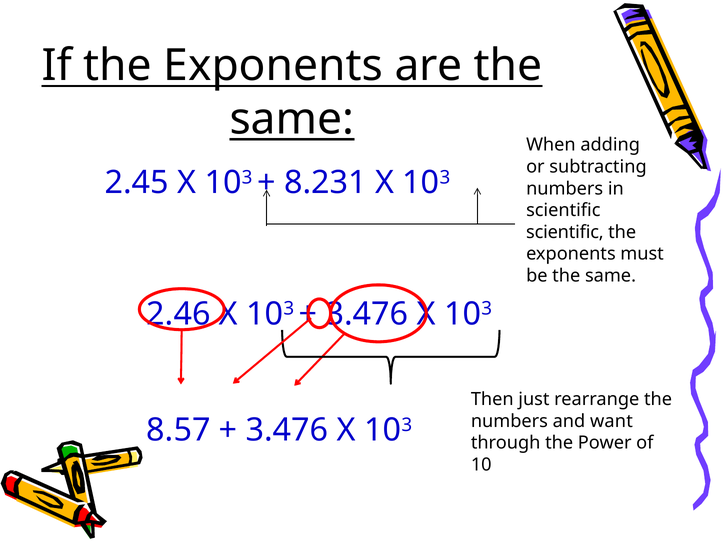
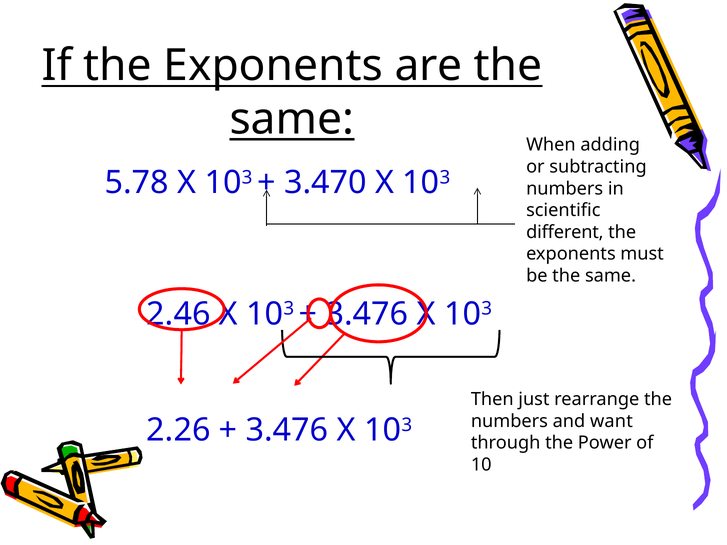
2.45: 2.45 -> 5.78 (137, 183)
8.231: 8.231 -> 3.470 (325, 183)
scientific: scientific -> different (565, 232)
8.57: 8.57 -> 2.26 (179, 430)
